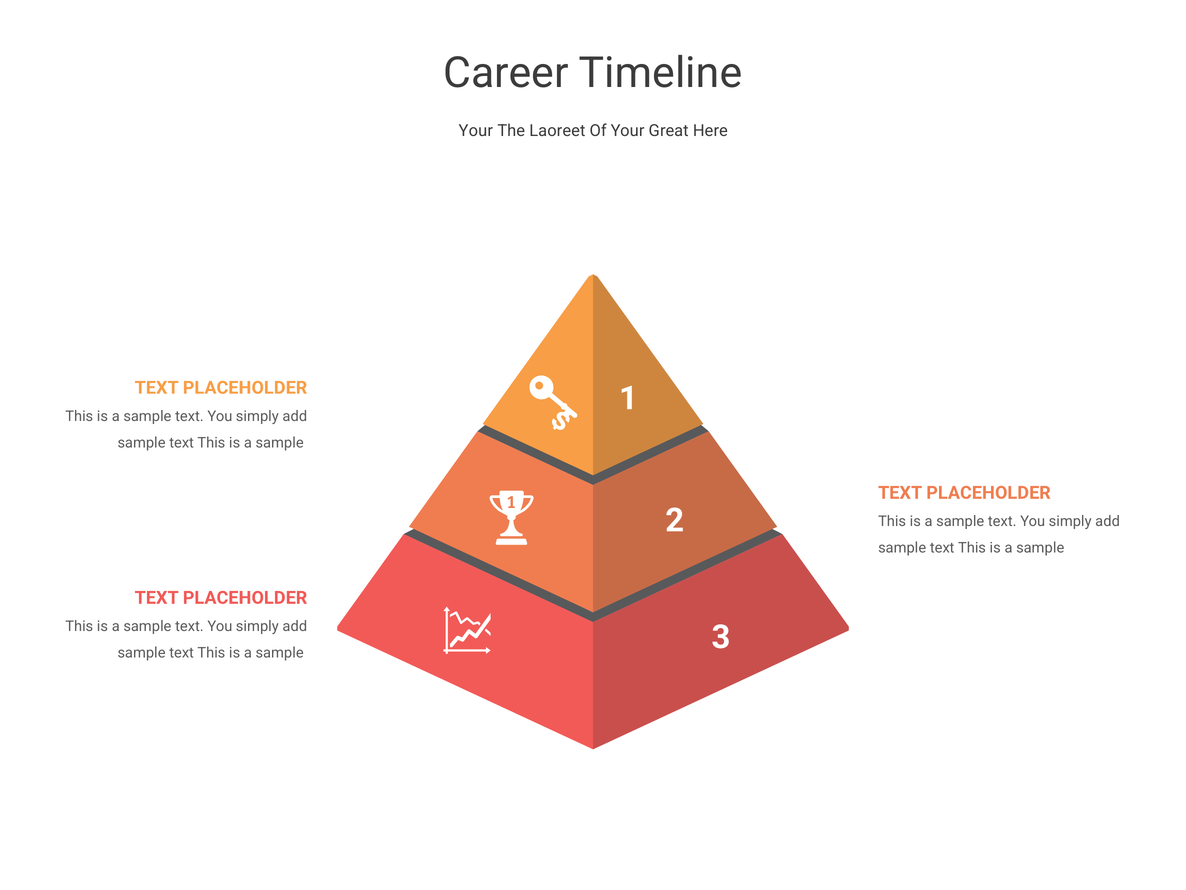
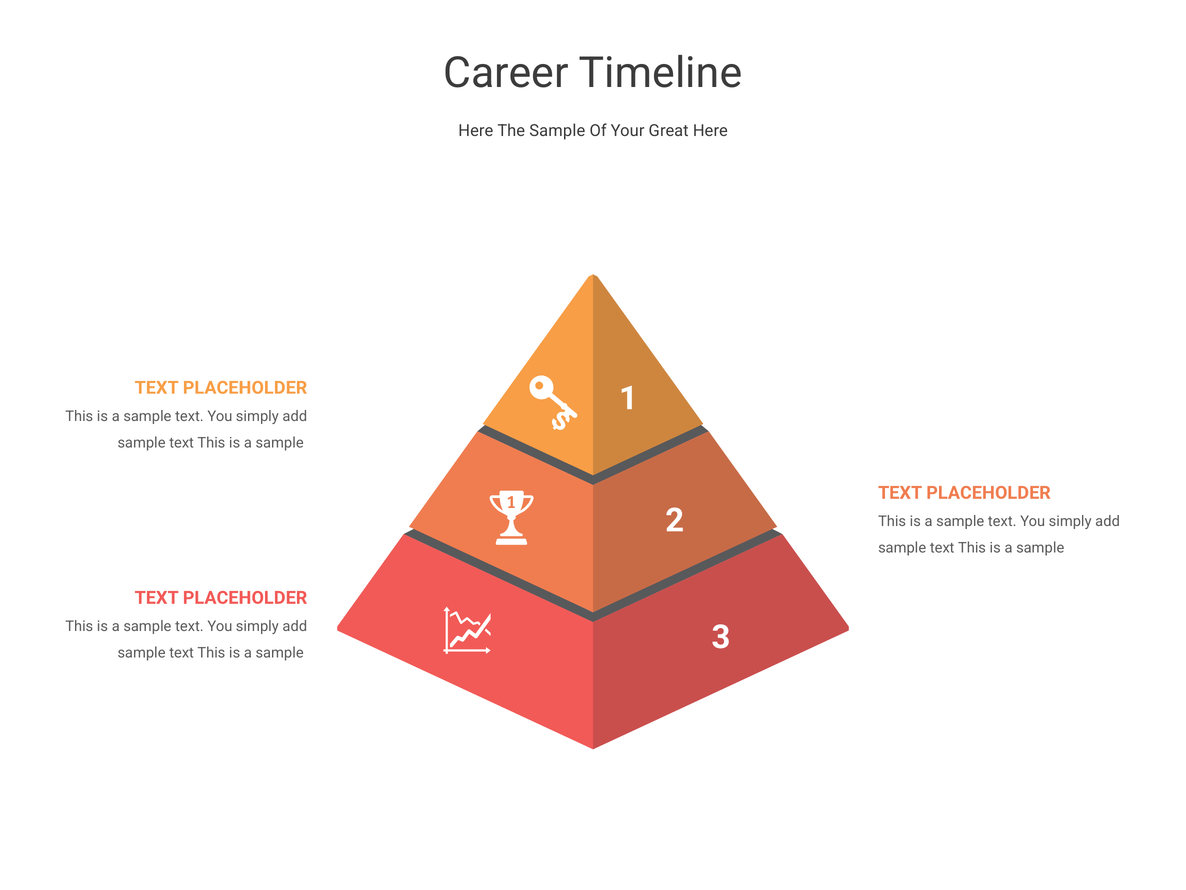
Your: Your -> Here (476, 131)
The Laoreet: Laoreet -> Sample (557, 131)
